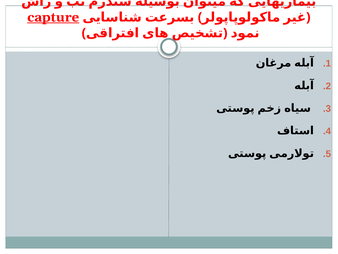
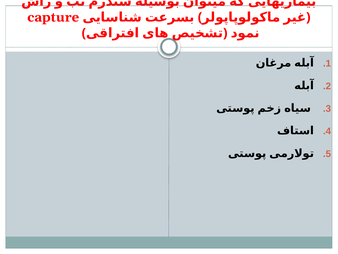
capture underline: present -> none (53, 17)
